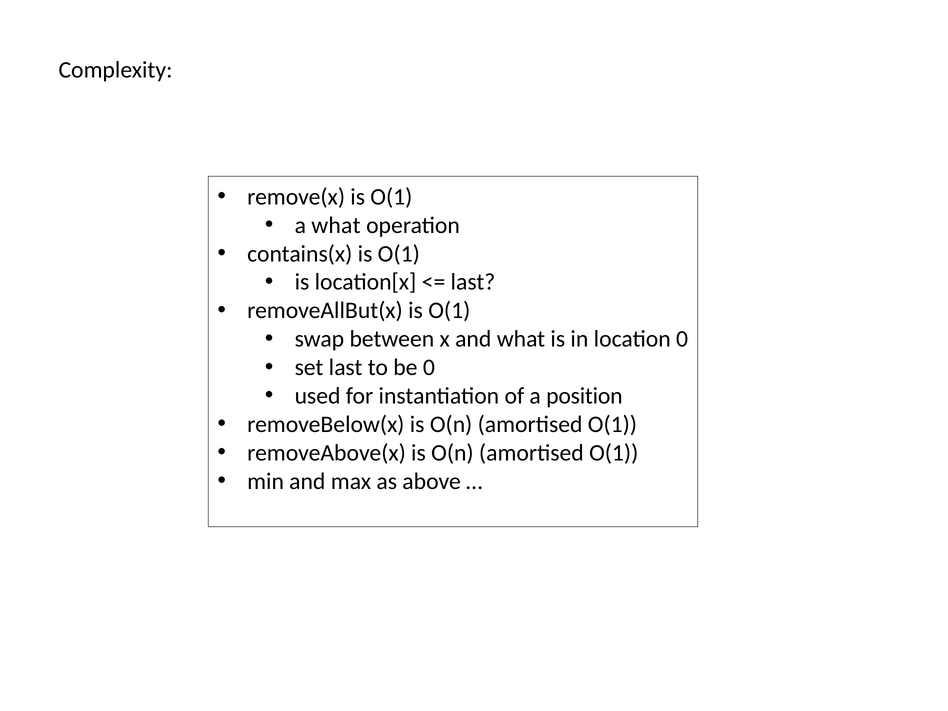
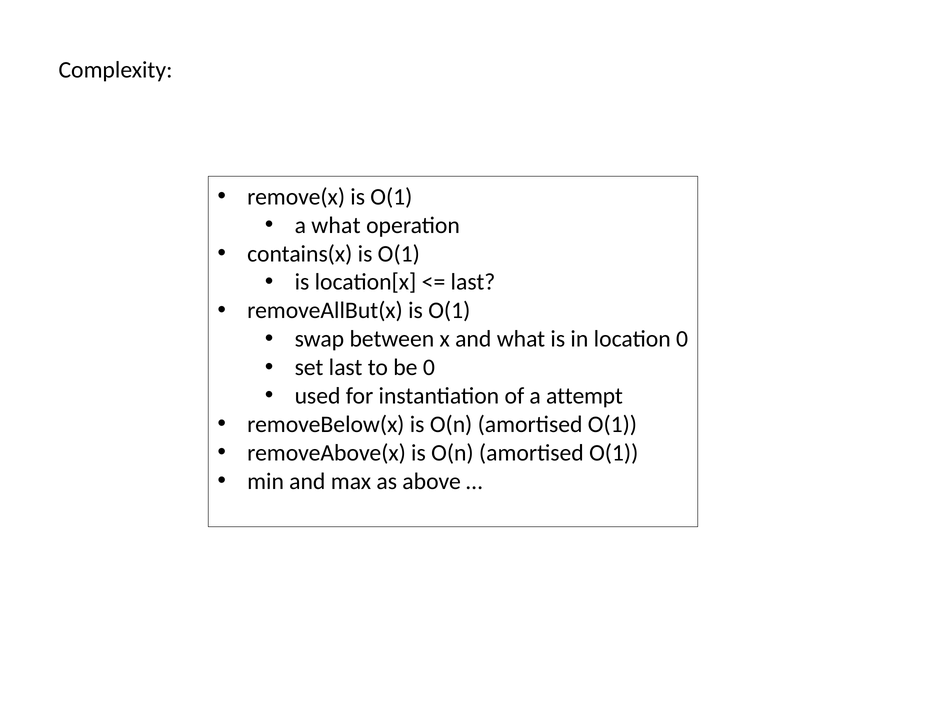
position: position -> attempt (584, 396)
